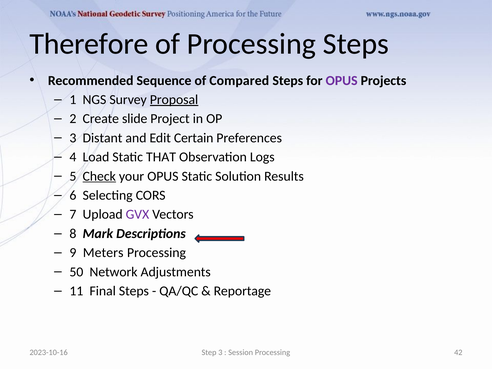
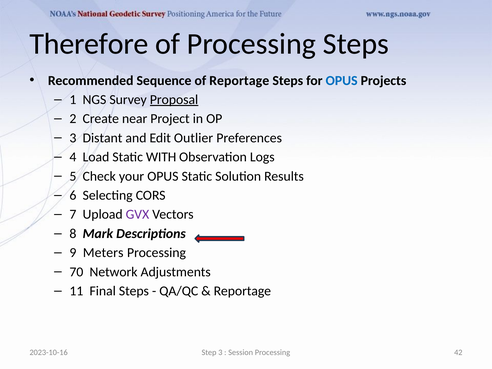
of Compared: Compared -> Reportage (239, 81)
OPUS colour: purple -> blue (342, 81)
slide: slide -> near (135, 119)
Certain: Certain -> Outlier (194, 138)
THAT: THAT -> WITH (161, 157)
Check underline: present -> none (99, 176)
50: 50 -> 70 (76, 272)
